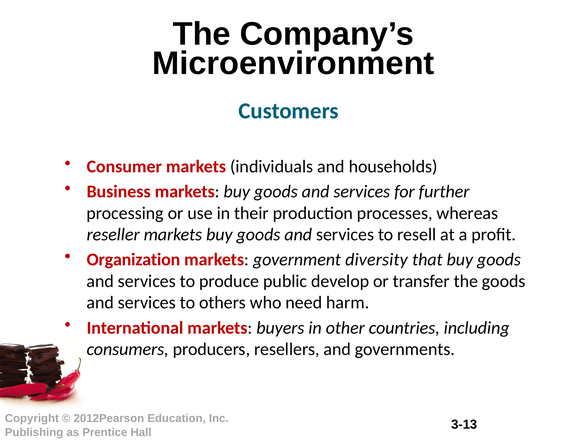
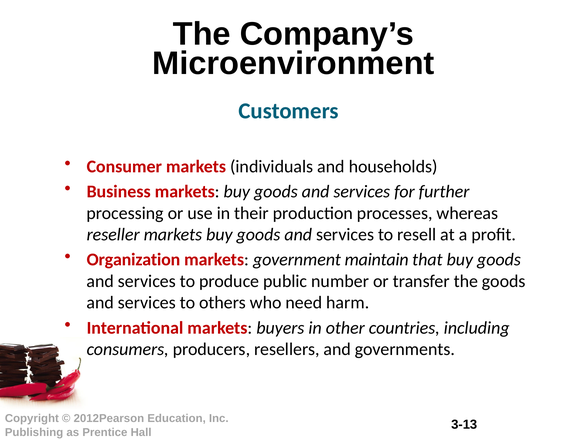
diversity: diversity -> maintain (377, 260)
develop: develop -> number (340, 281)
